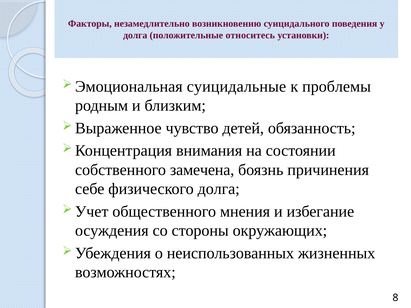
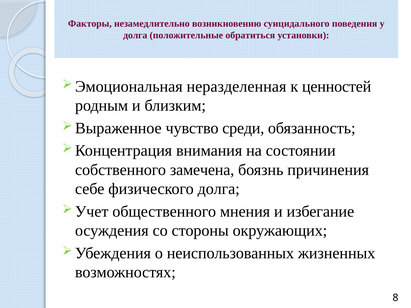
относитесь: относитесь -> обратиться (250, 35)
суицидальные: суицидальные -> неразделенная (236, 87)
проблемы: проблемы -> ценностей (337, 87)
детей: детей -> среди (243, 128)
